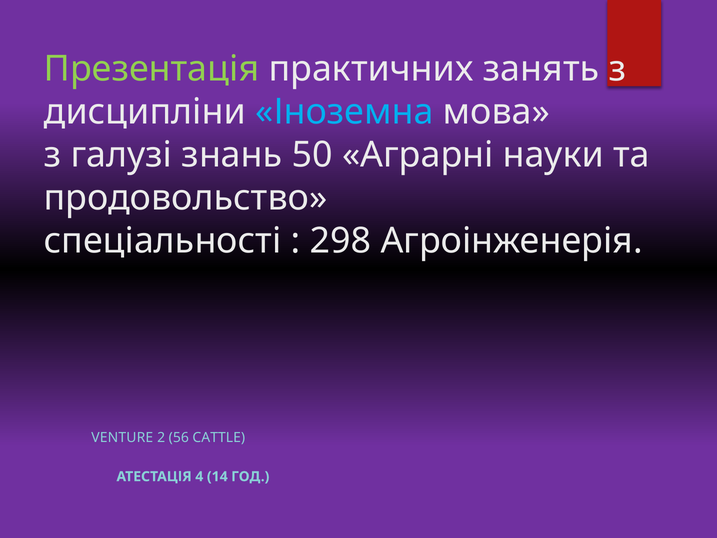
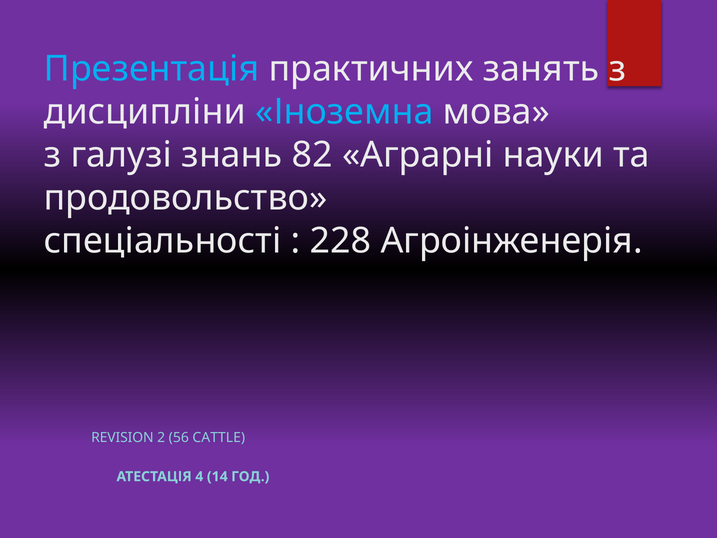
Презентація colour: light green -> light blue (152, 69)
50: 50 -> 82 (312, 155)
298: 298 -> 228 (340, 241)
VENTURE: VENTURE -> REVISION (122, 437)
